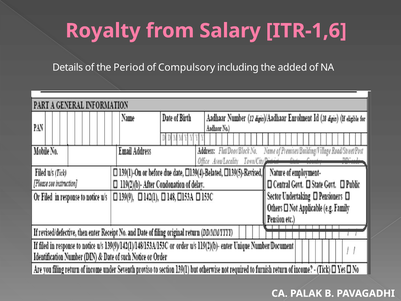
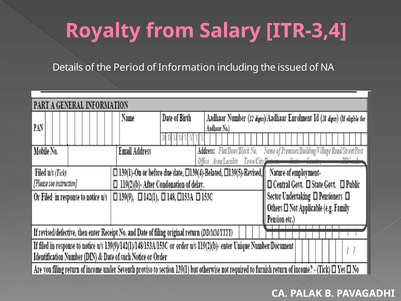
ITR-1,6: ITR-1,6 -> ITR-3,4 (306, 31)
Compulsory: Compulsory -> Information (187, 67)
added: added -> issued (292, 67)
